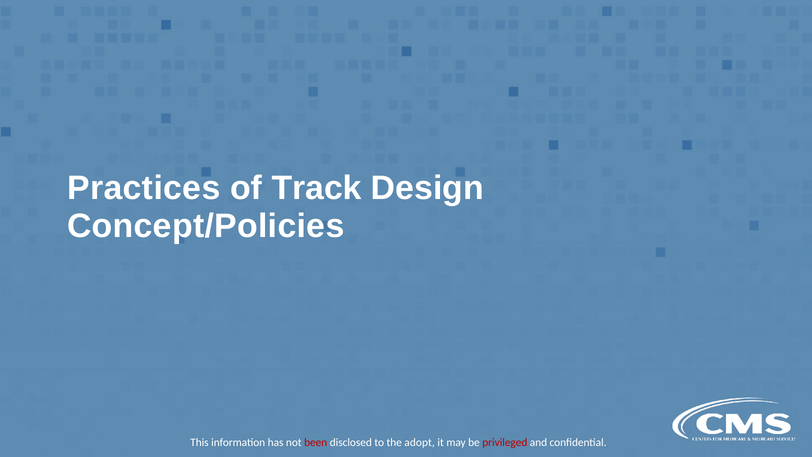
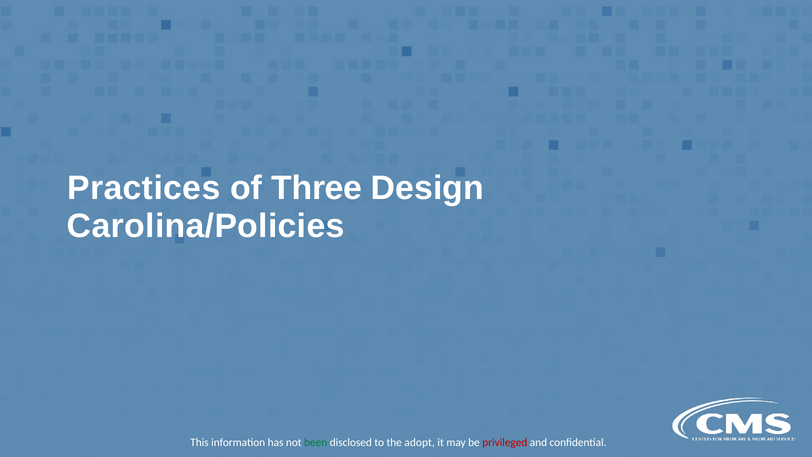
Track: Track -> Three (317, 188)
Concept/Policies: Concept/Policies -> Carolina/Policies (206, 226)
been colour: red -> green (316, 442)
